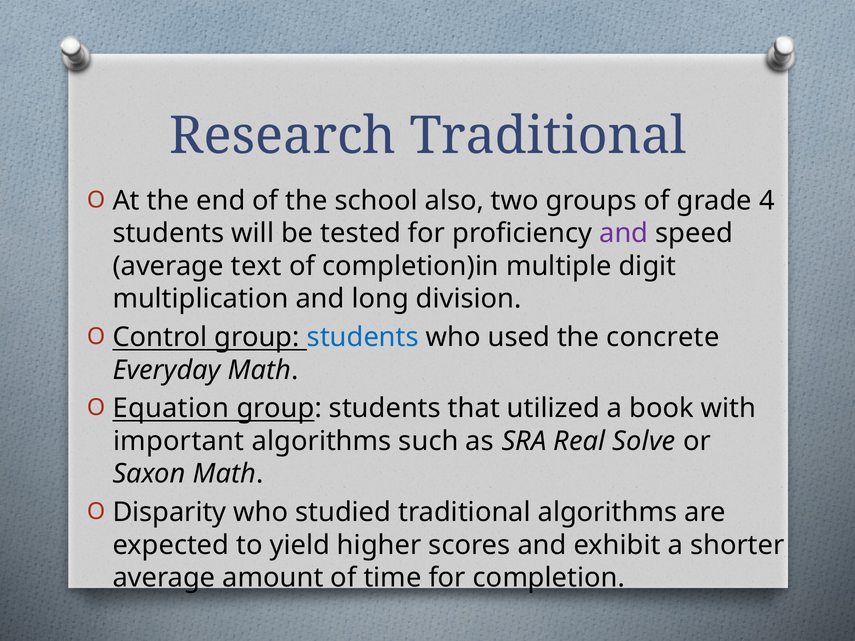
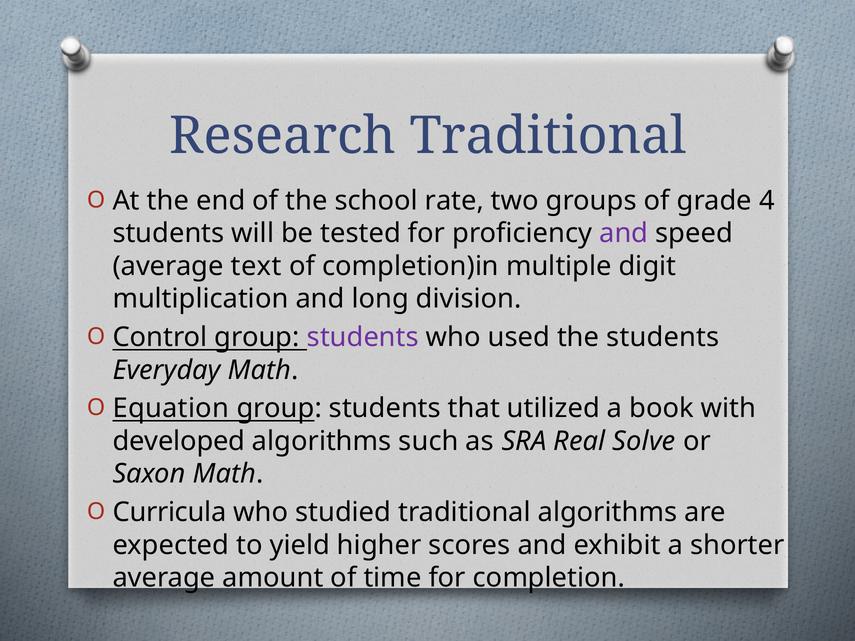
also: also -> rate (454, 201)
students colour: blue -> purple (363, 337)
the concrete: concrete -> students (663, 337)
important: important -> developed (179, 441)
Disparity: Disparity -> Curricula (170, 513)
